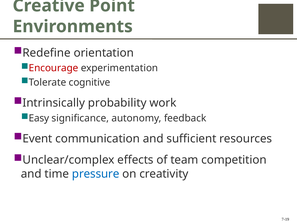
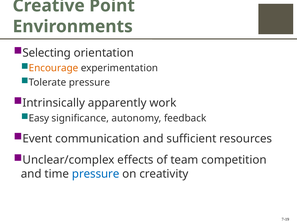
Redefine: Redefine -> Selecting (47, 53)
Encourage colour: red -> orange (54, 68)
Tolerate cognitive: cognitive -> pressure (89, 82)
probability: probability -> apparently (117, 103)
